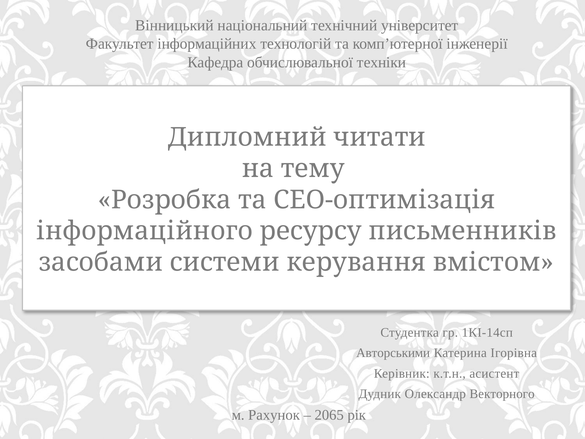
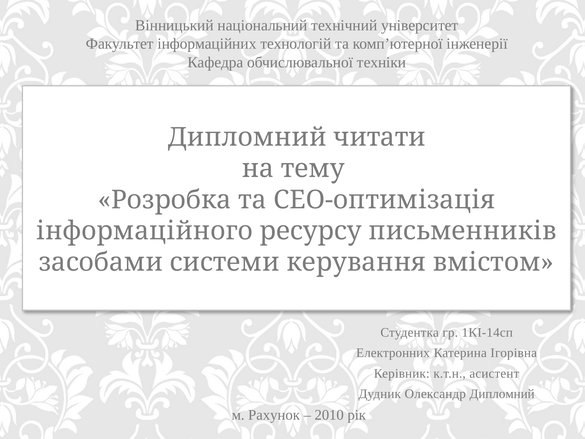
Авторськими: Авторськими -> Електронних (393, 353)
Олександр Векторного: Векторного -> Дипломний (502, 394)
2065: 2065 -> 2010 (329, 415)
